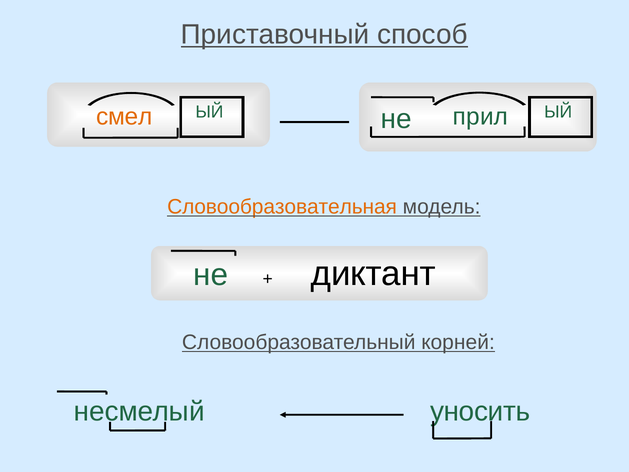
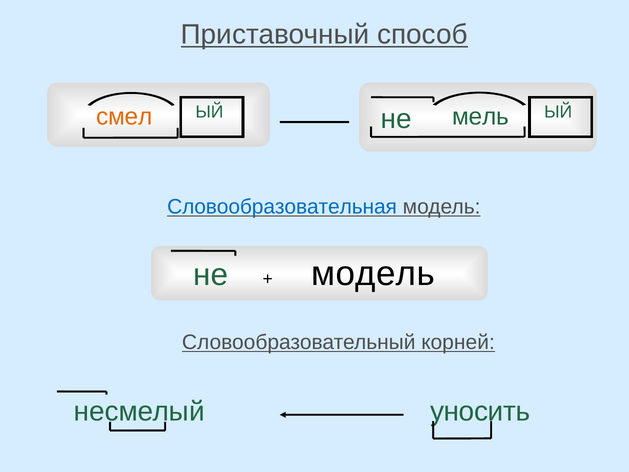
прил: прил -> мель (481, 117)
Словообразовательная colour: orange -> blue (282, 207)
диктант: диктант -> модель (373, 274)
